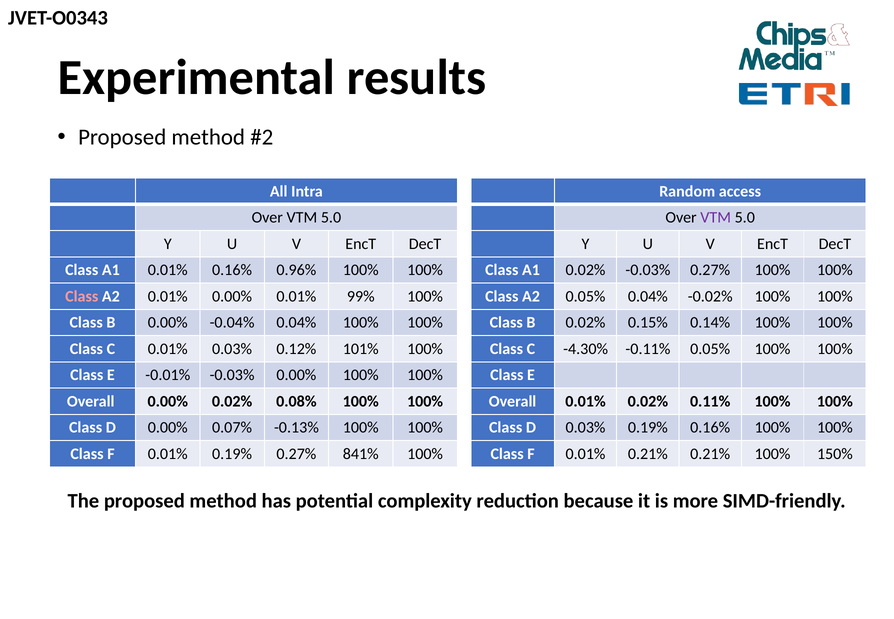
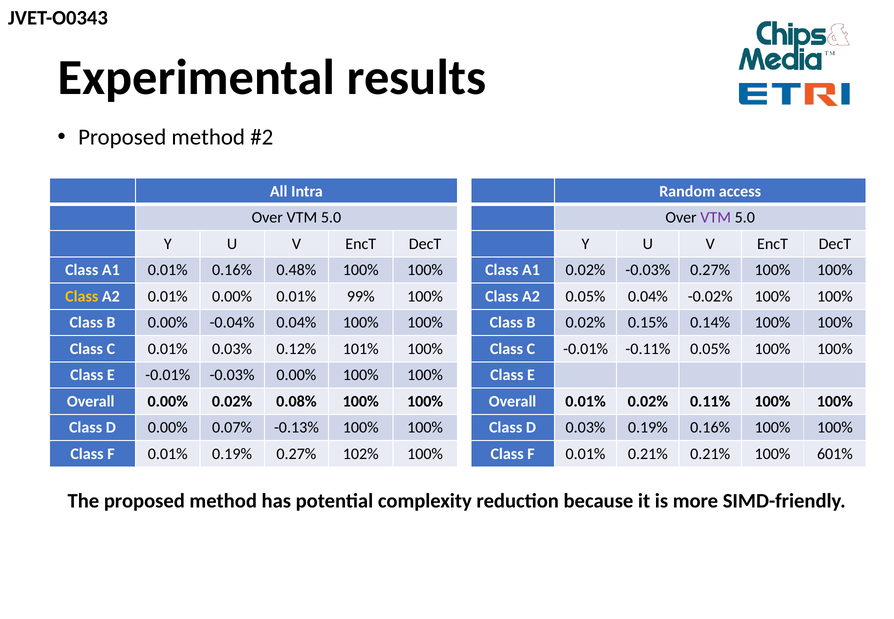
0.96%: 0.96% -> 0.48% (296, 270)
Class colour: pink -> yellow (82, 296)
C -4.30%: -4.30% -> -0.01% (586, 349)
841%: 841% -> 102% (361, 454)
150%: 150% -> 601% (835, 454)
